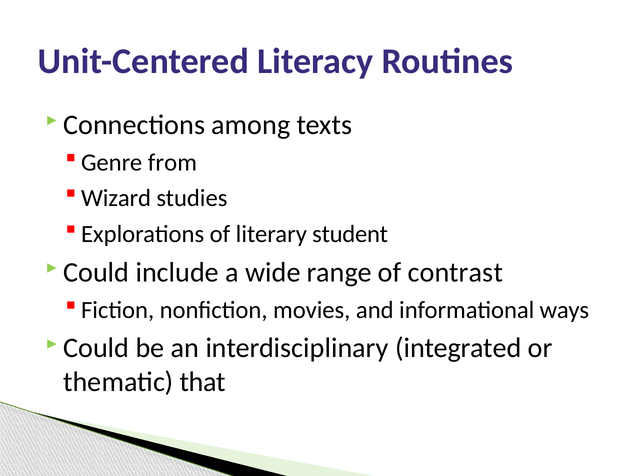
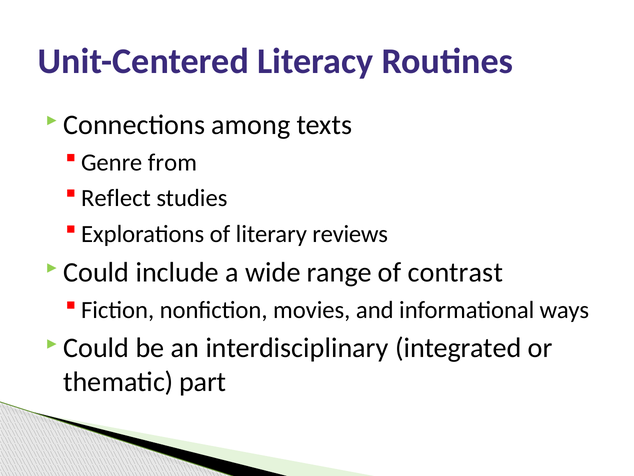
Wizard: Wizard -> Reflect (116, 198)
student: student -> reviews (350, 234)
that: that -> part (203, 382)
